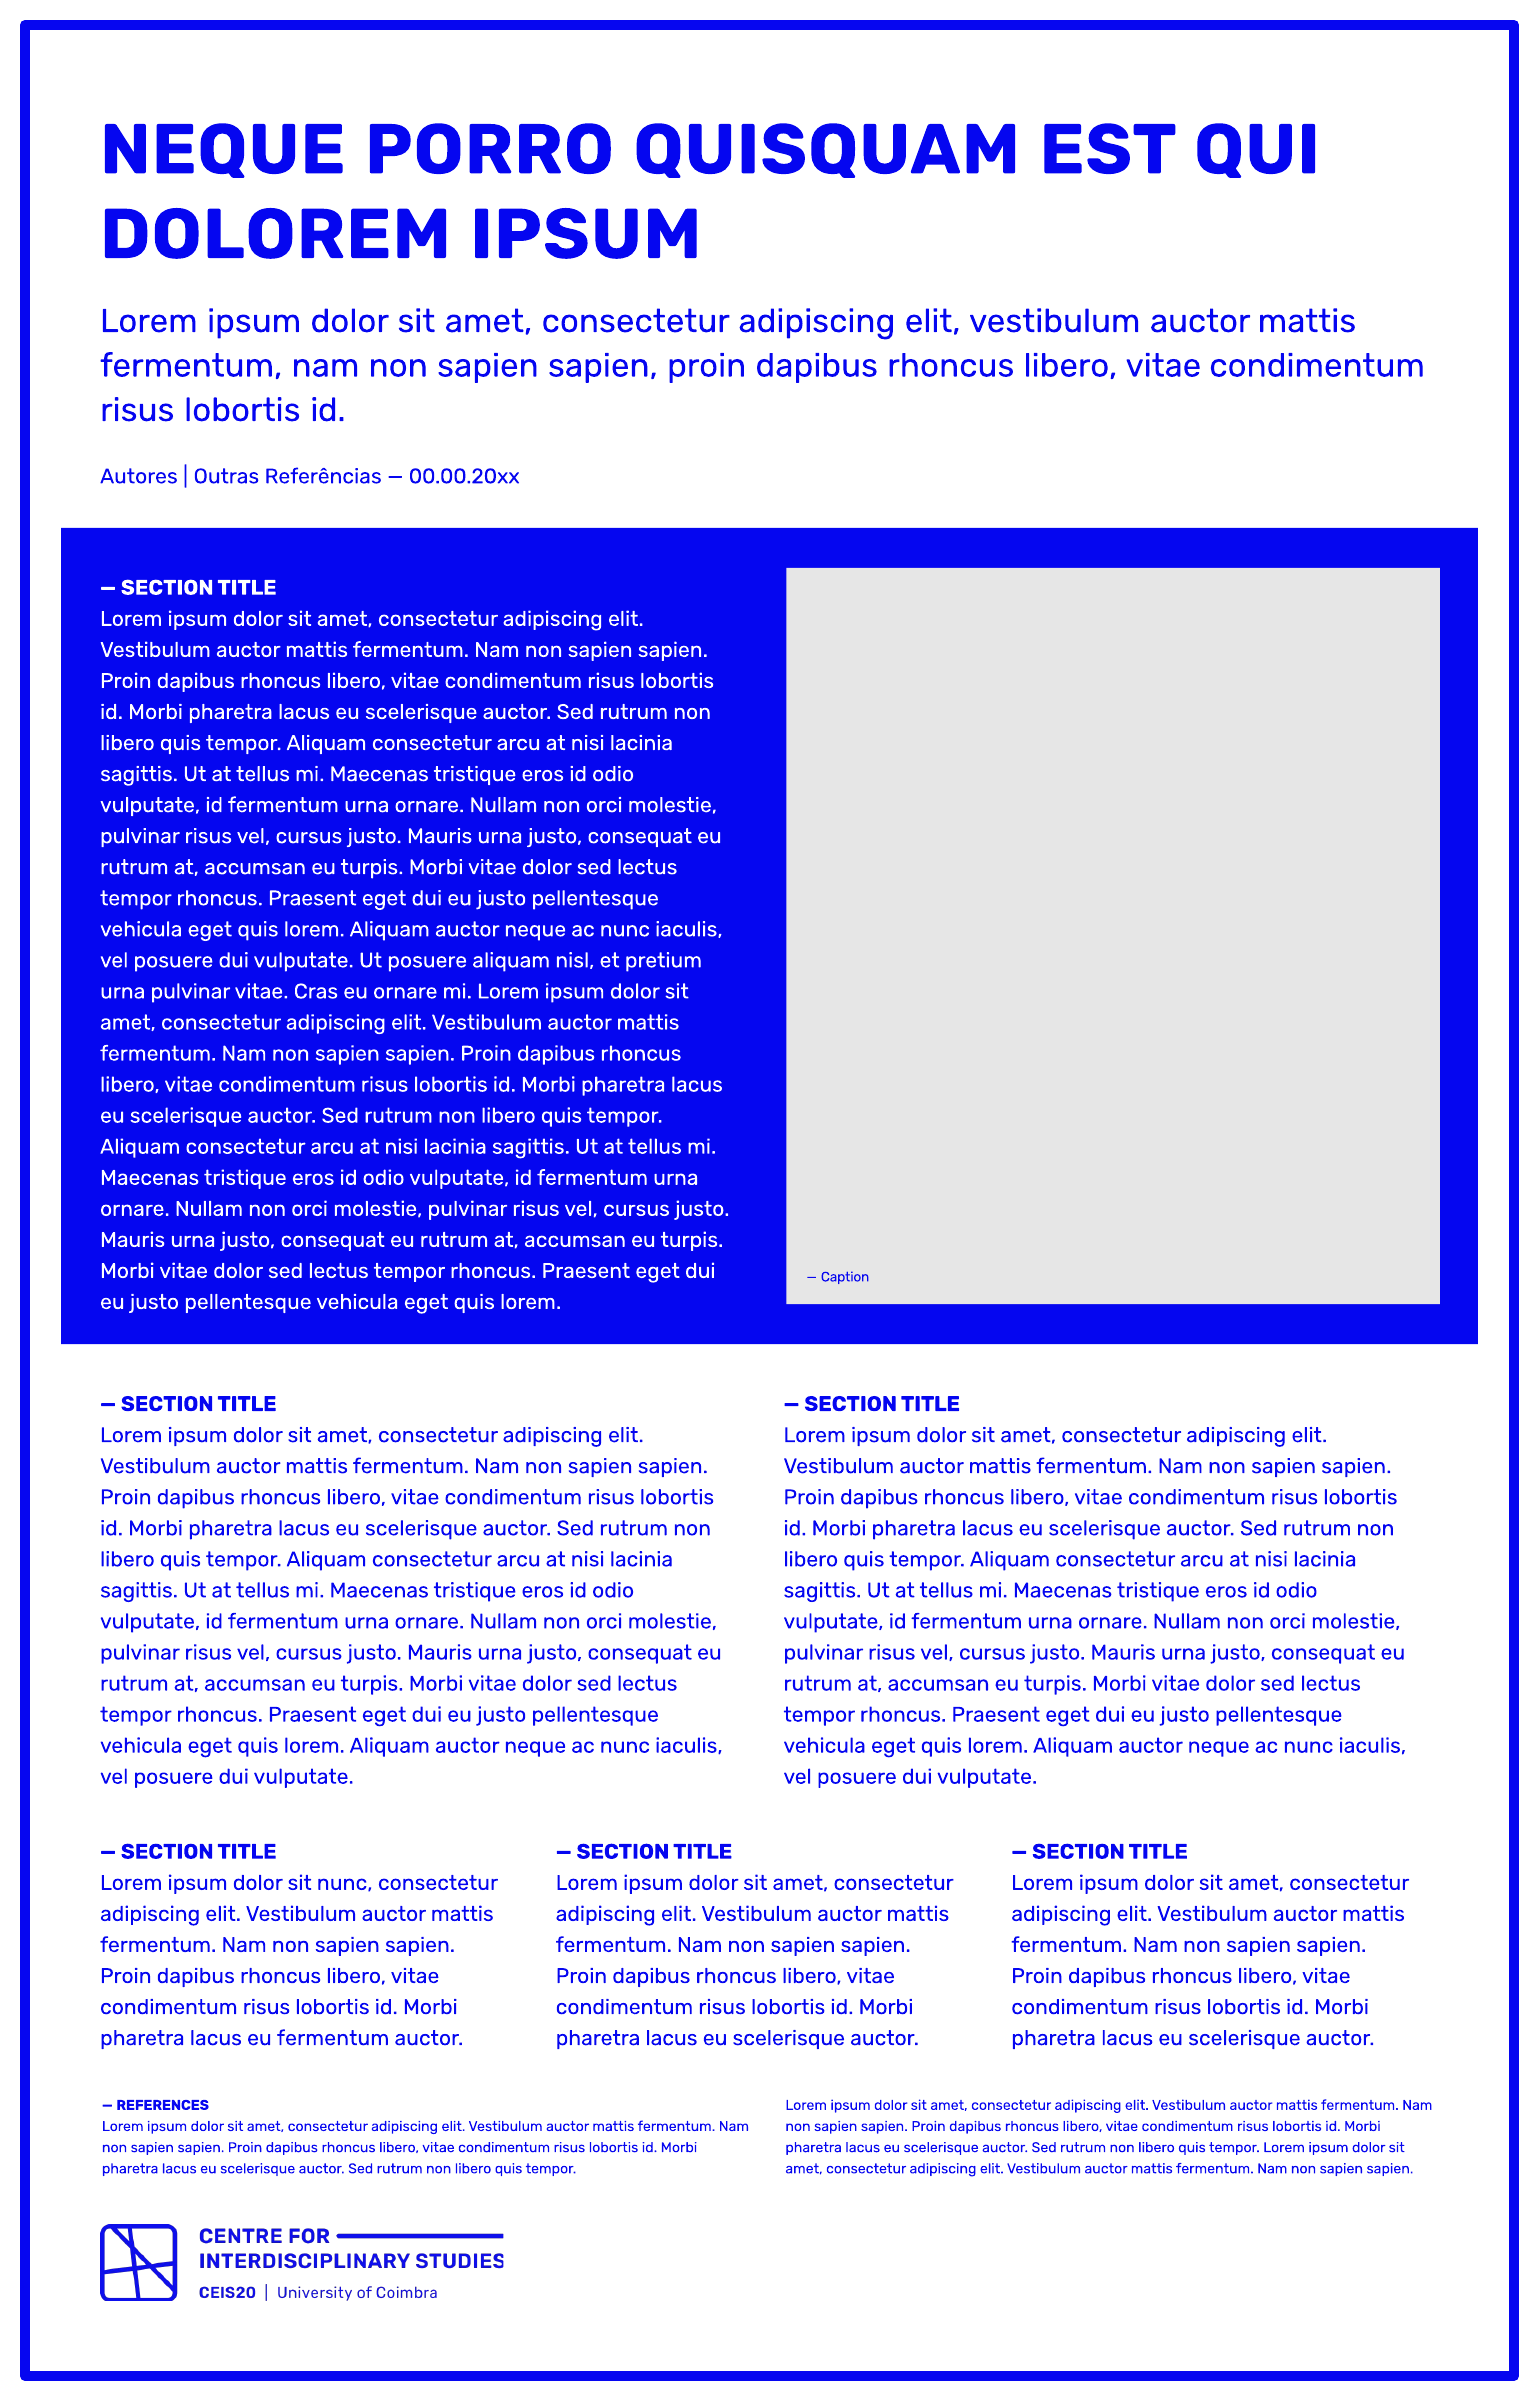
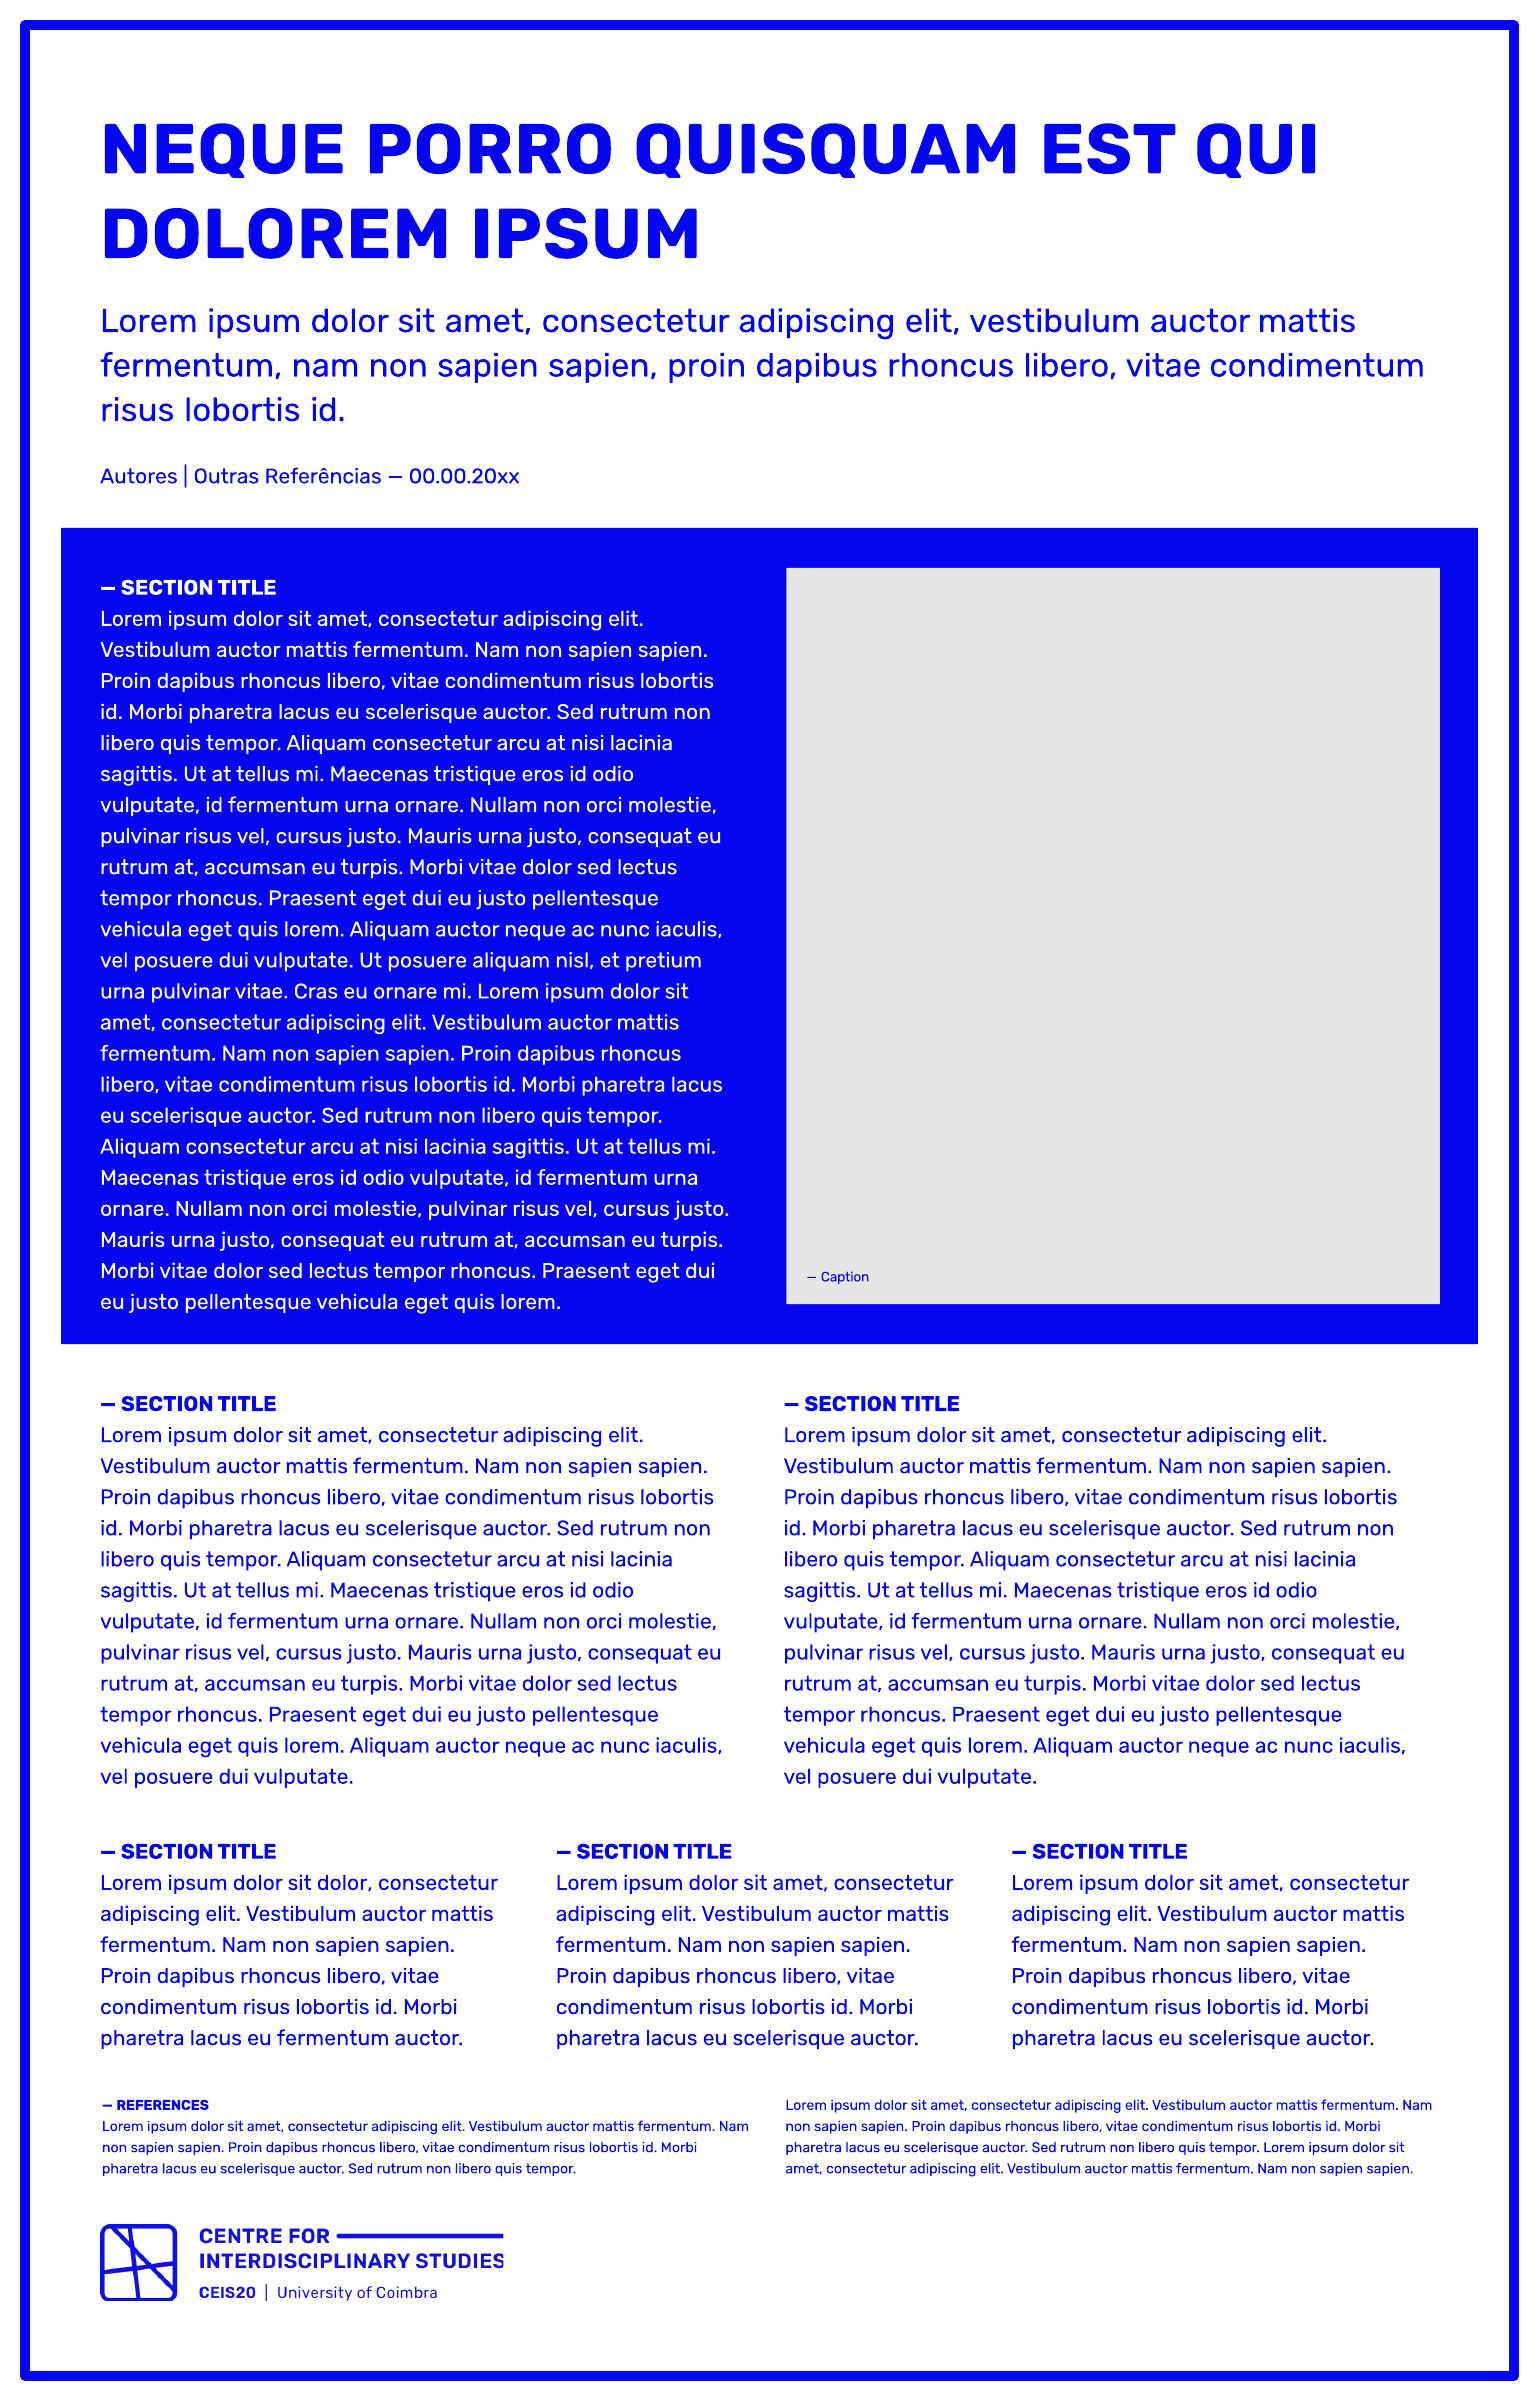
sit nunc: nunc -> dolor (345, 1883)
